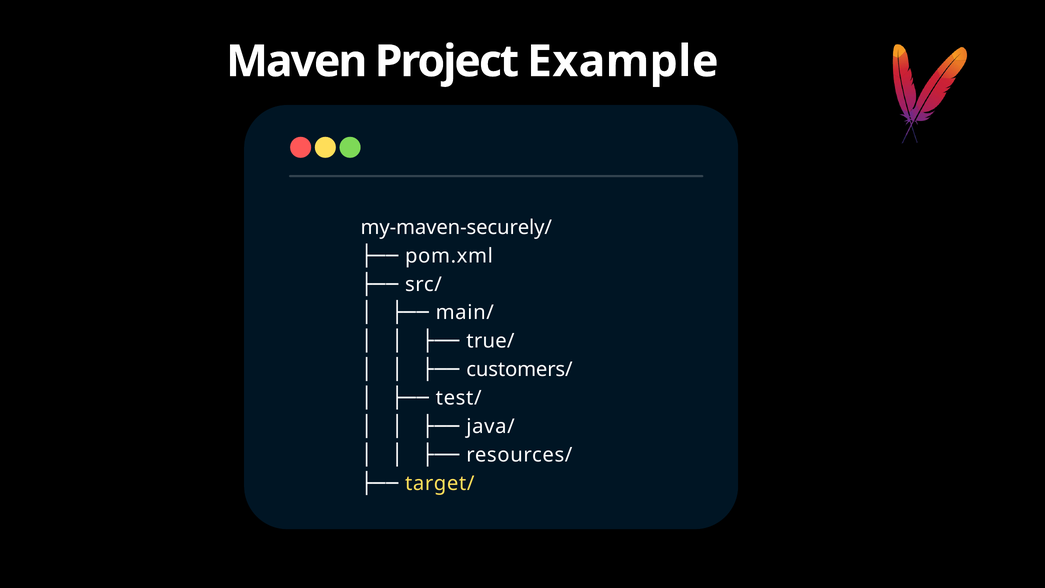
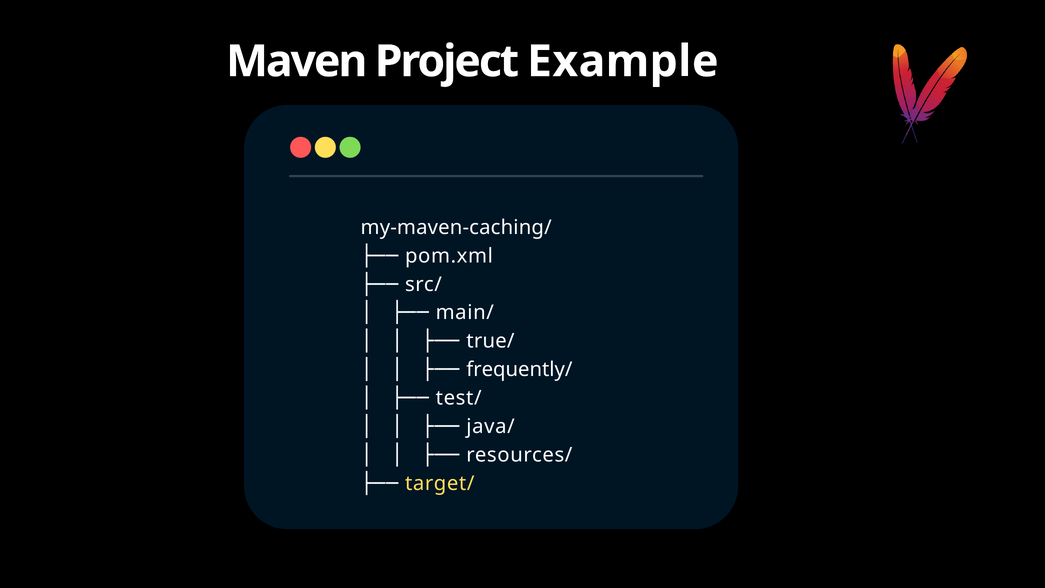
my-maven-securely/: my-maven-securely/ -> my-maven-caching/ (456, 227)
customers/: customers/ -> frequently/ (519, 370)
